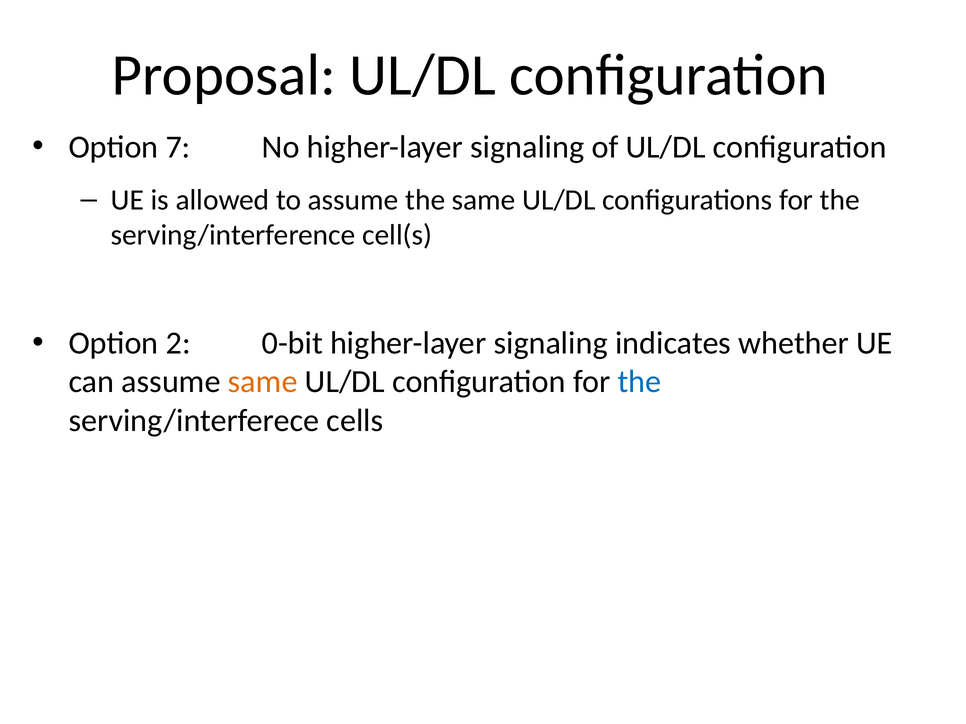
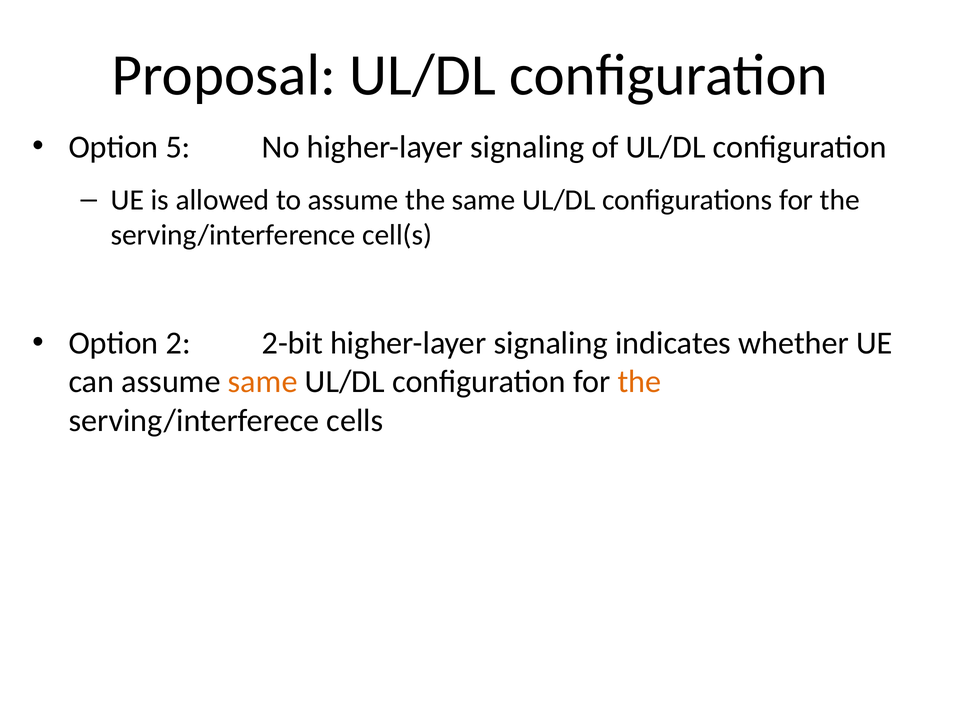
7: 7 -> 5 (178, 147)
0-bit: 0-bit -> 2-bit (292, 343)
the colour: blue -> orange (639, 382)
